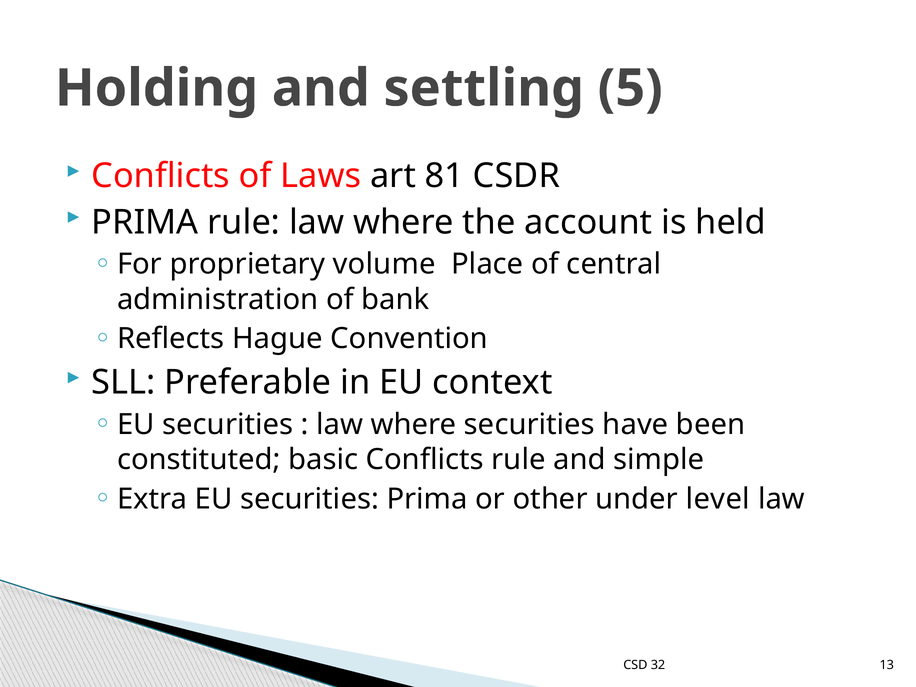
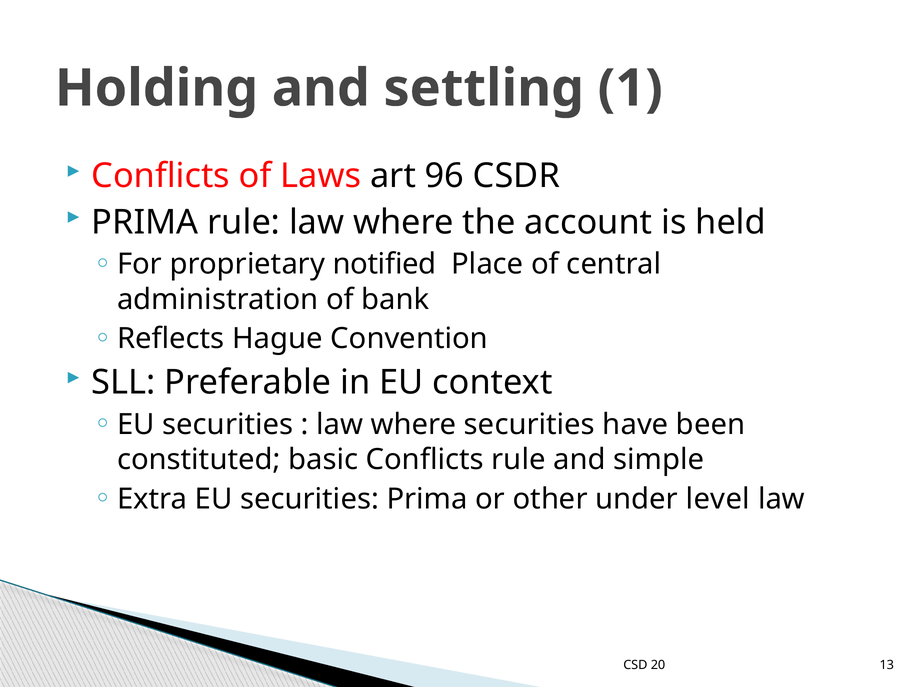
5: 5 -> 1 (630, 88)
81: 81 -> 96 (444, 176)
volume: volume -> notified (385, 264)
32: 32 -> 20 (658, 665)
